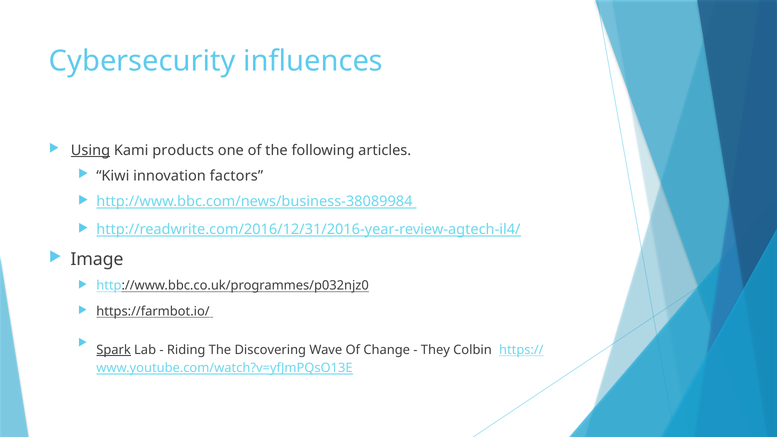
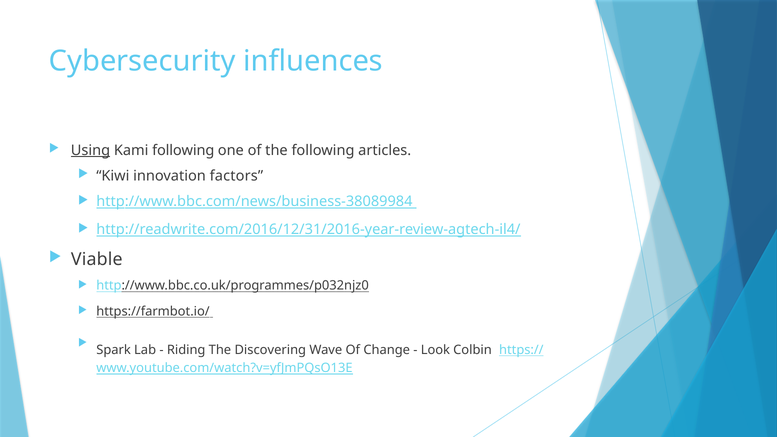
Kami products: products -> following (183, 150)
Image: Image -> Viable (97, 260)
Spark underline: present -> none (114, 350)
They: They -> Look (435, 350)
